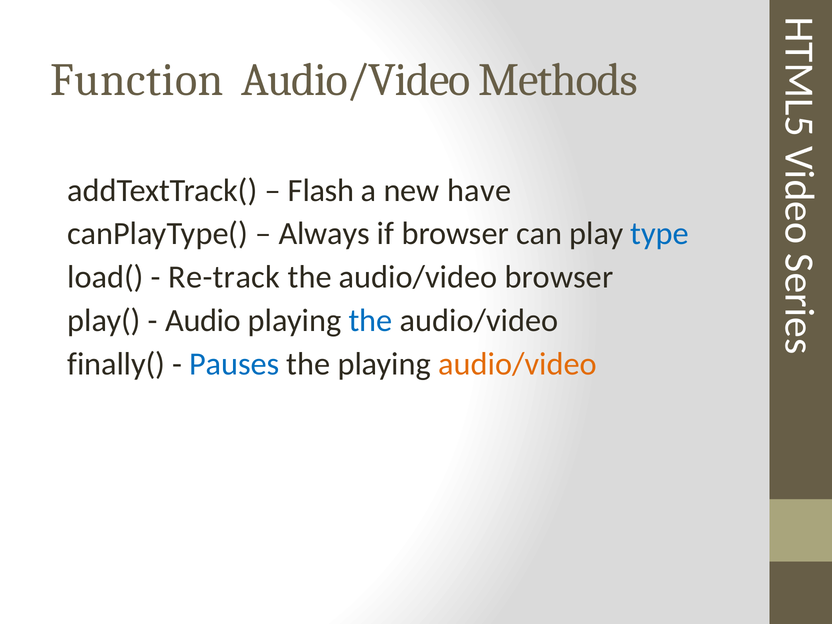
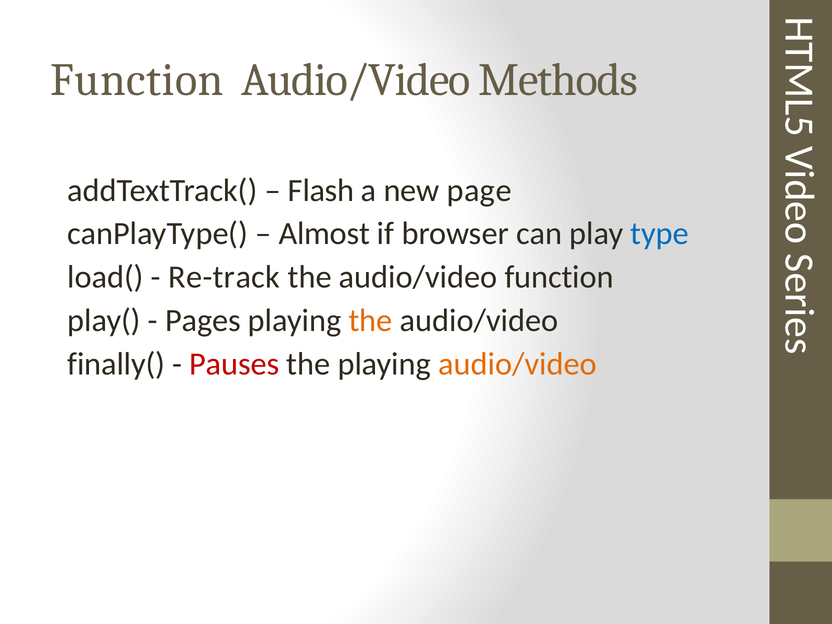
have: have -> page (479, 190)
Always: Always -> Almost (324, 234)
audio/video browser: browser -> function (559, 277)
Audio: Audio -> Pages (203, 321)
the colour: blue -> orange (371, 321)
Pauses colour: blue -> red (234, 364)
